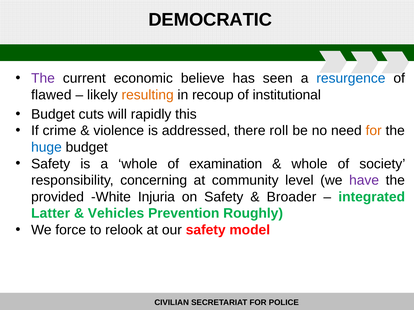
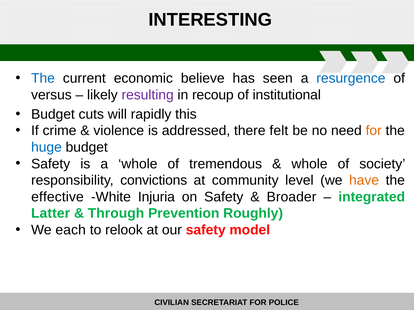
DEMOCRATIC: DEMOCRATIC -> INTERESTING (210, 20)
The colour: purple -> blue (43, 79)
flawed: flawed -> versus (51, 95)
resulting colour: orange -> purple (148, 95)
roll: roll -> felt (279, 131)
examination: examination -> tremendous (226, 164)
concerning: concerning -> convictions (154, 181)
have colour: purple -> orange (364, 181)
provided: provided -> effective (57, 197)
Vehicles: Vehicles -> Through (116, 214)
force: force -> each (71, 230)
